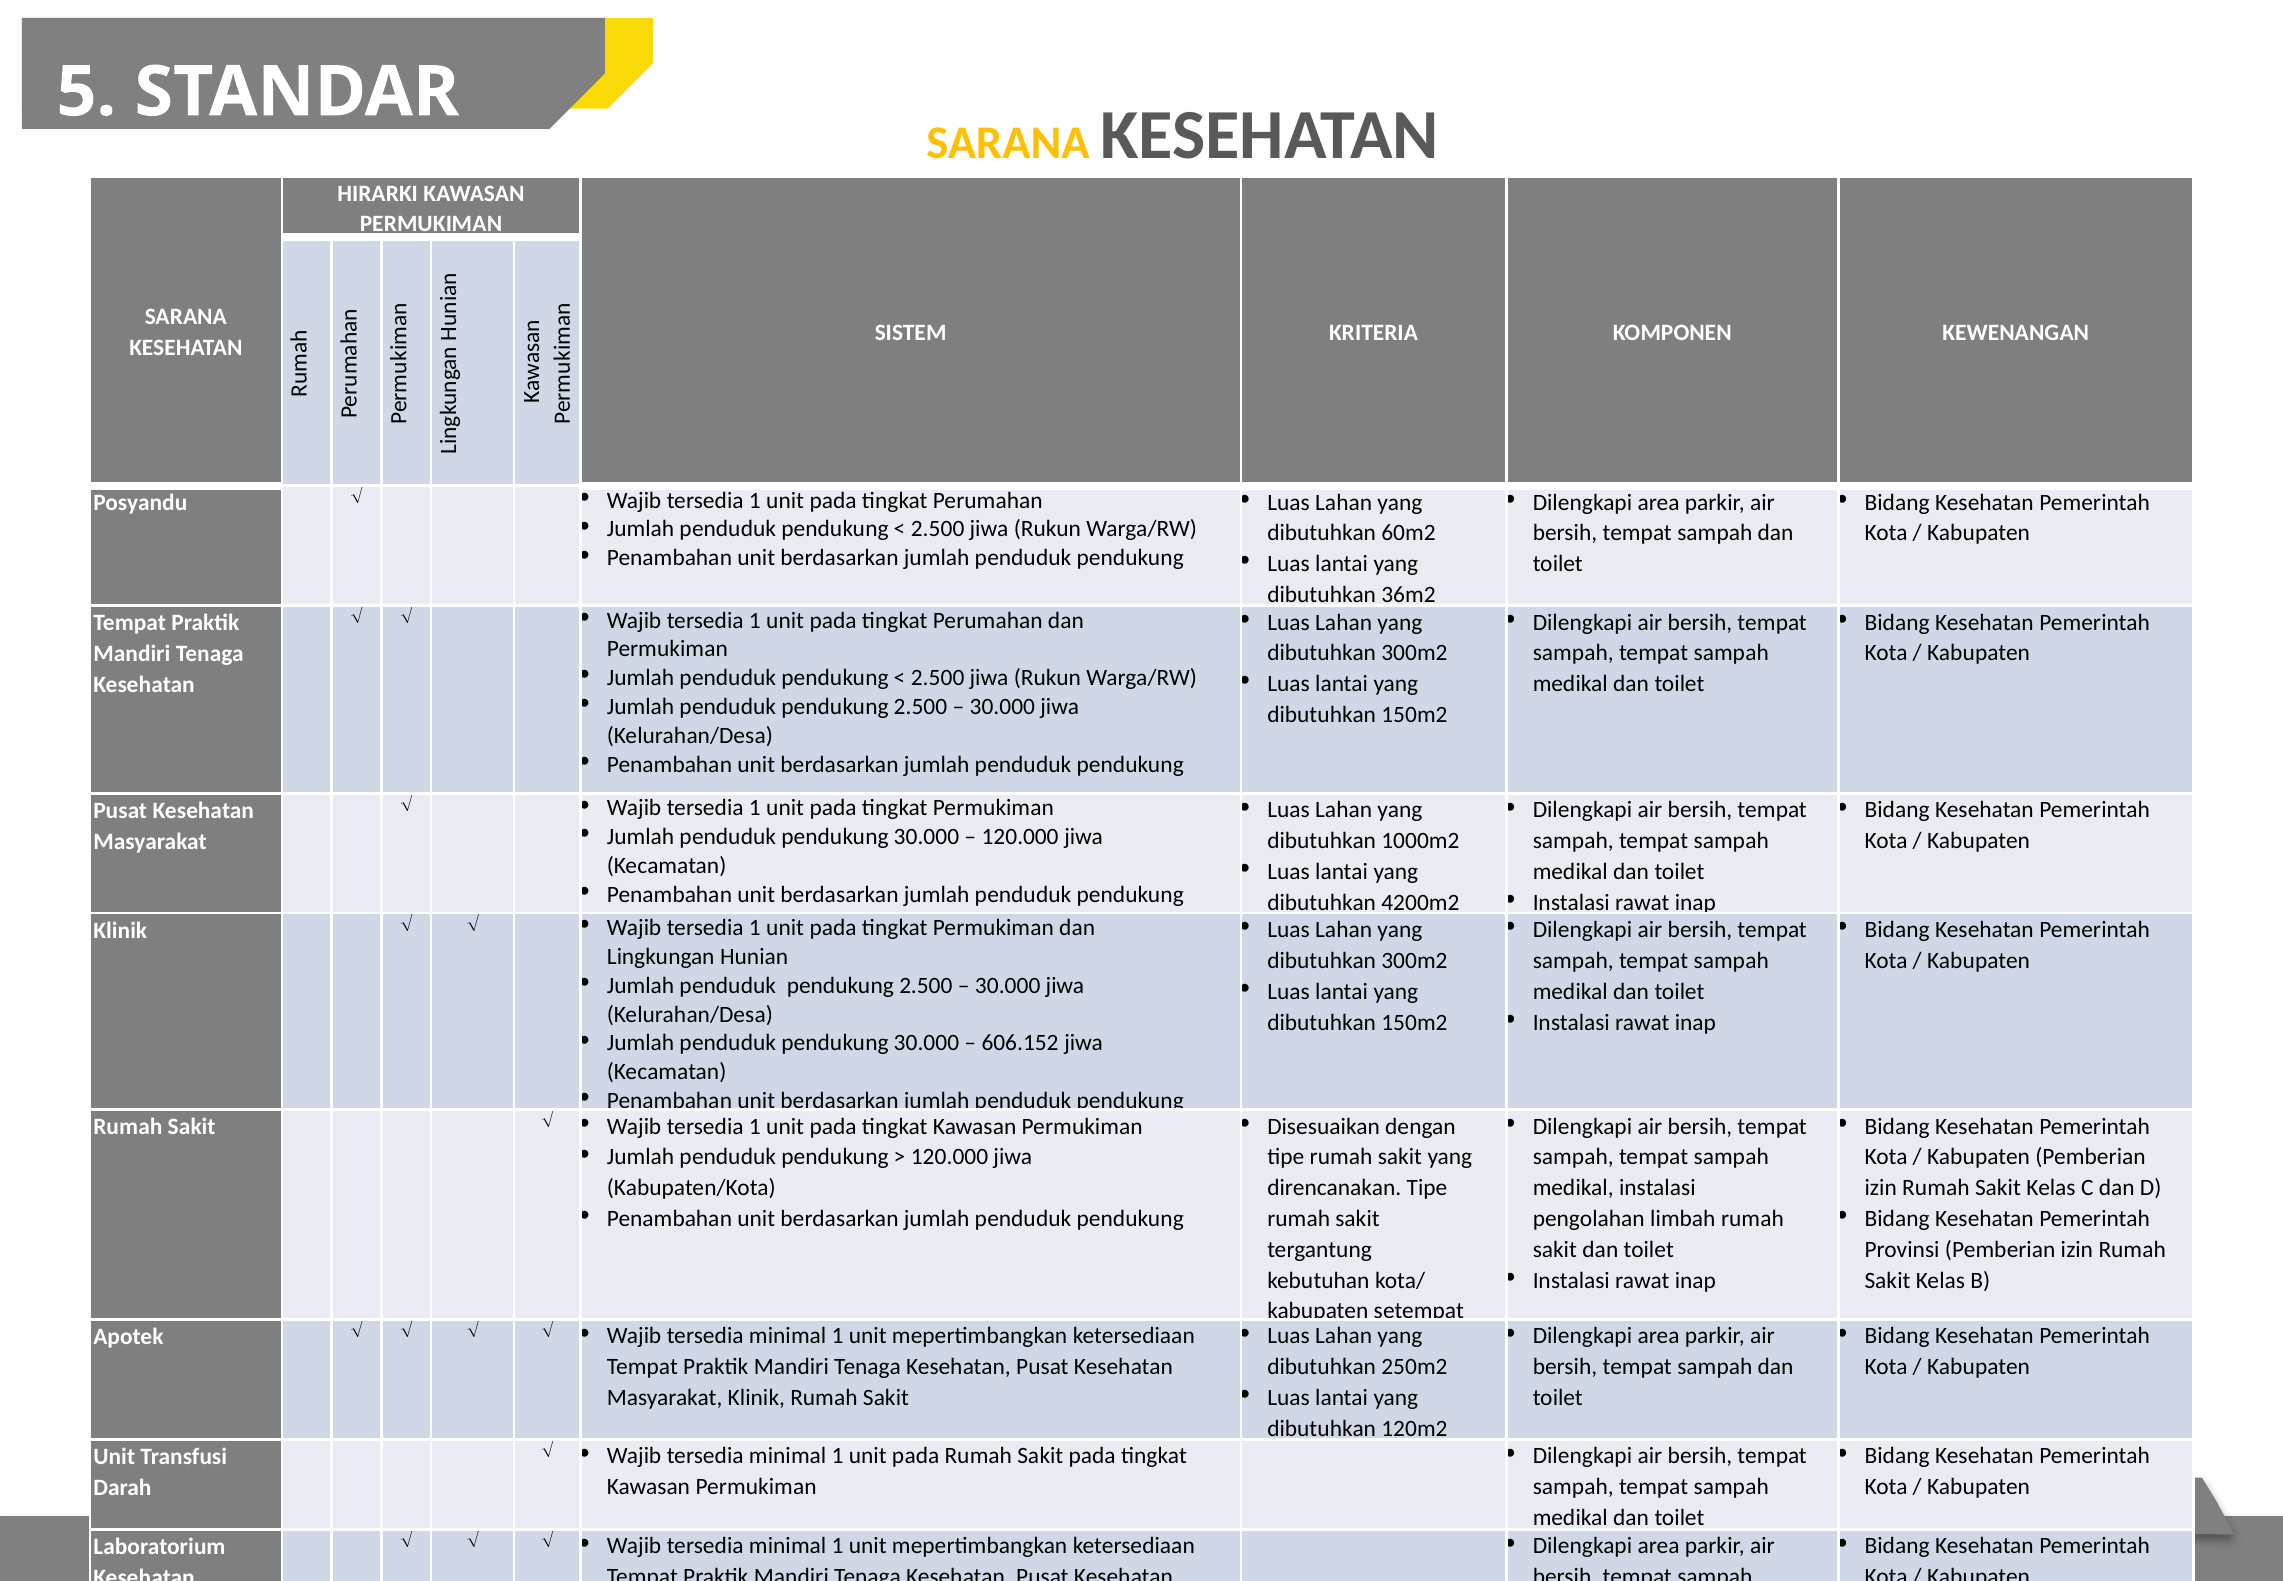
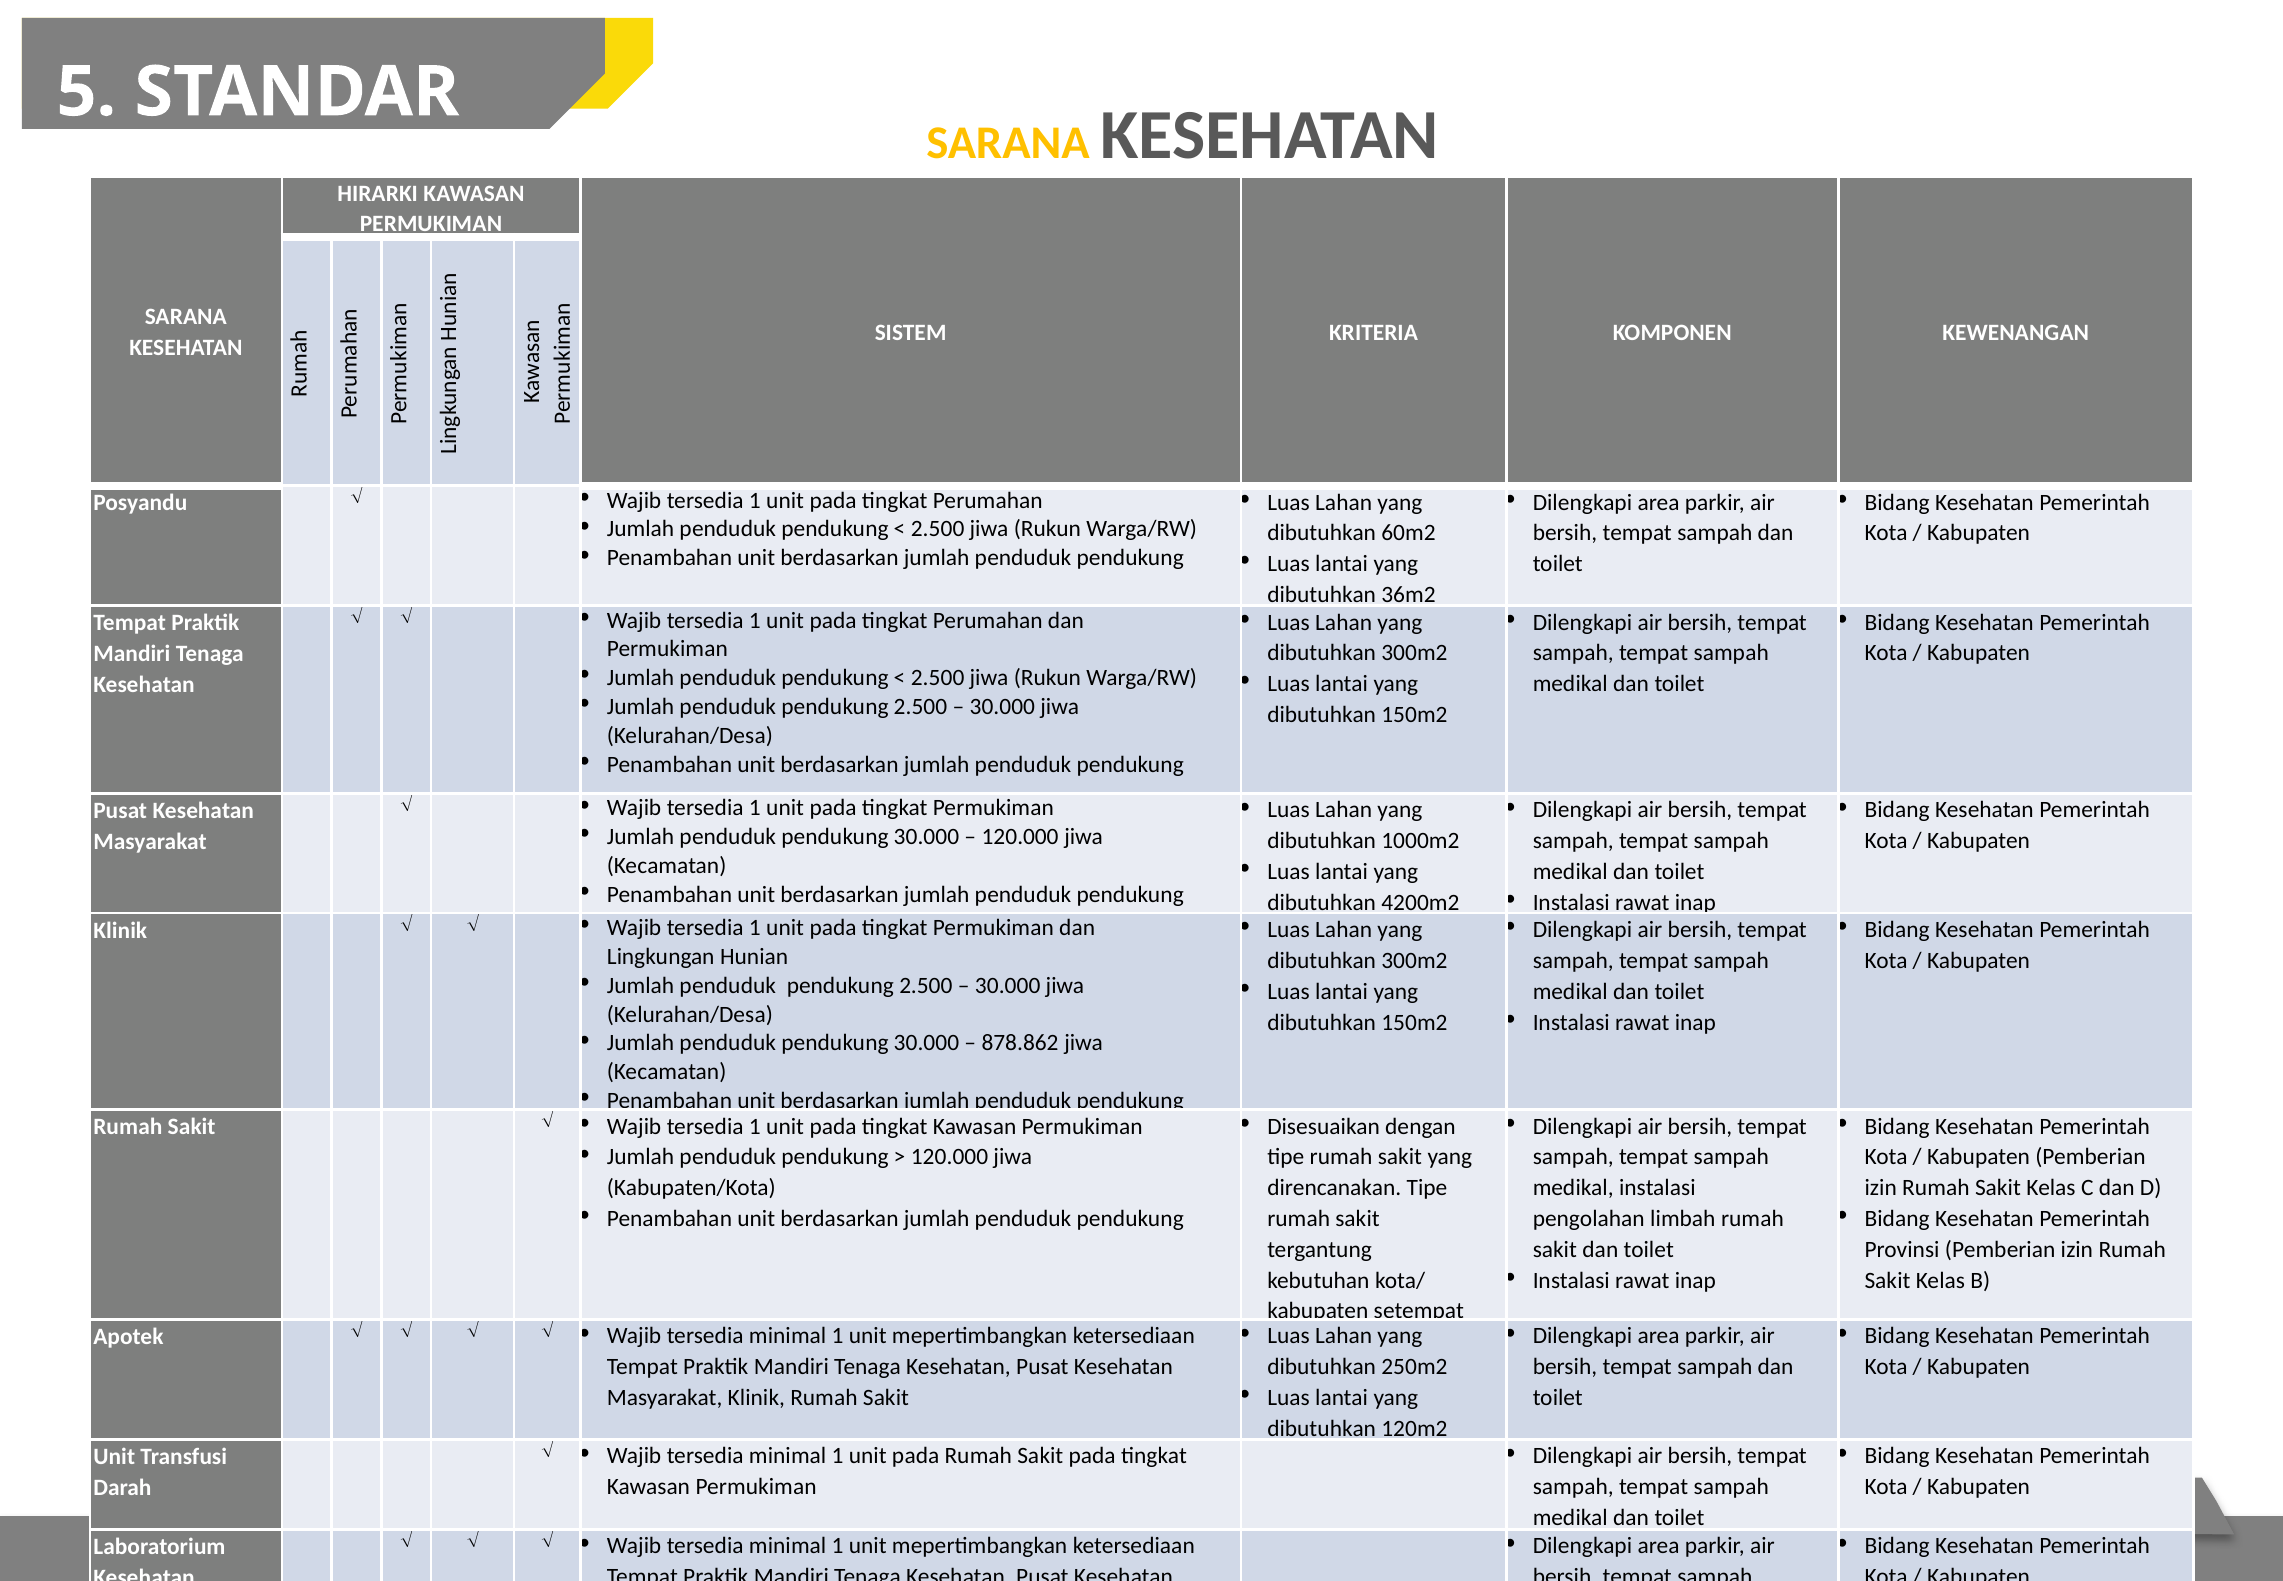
606.152: 606.152 -> 878.862 (1020, 1043)
